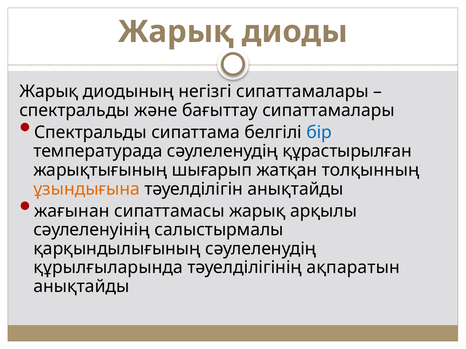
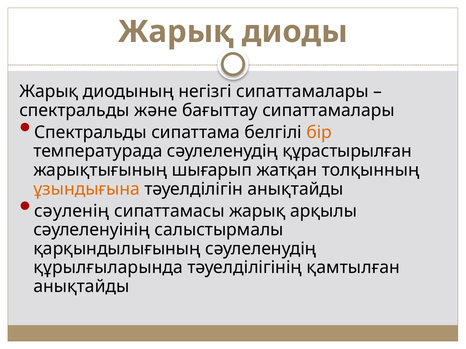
бір colour: blue -> orange (319, 133)
жағынан: жағынан -> сәуленің (72, 211)
ақпаратын: ақпаратын -> қамтылған (353, 268)
